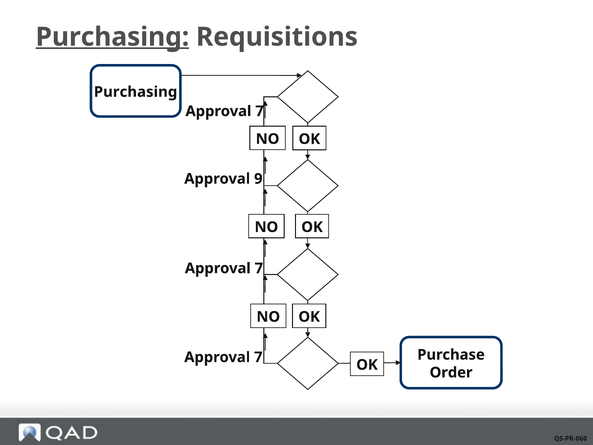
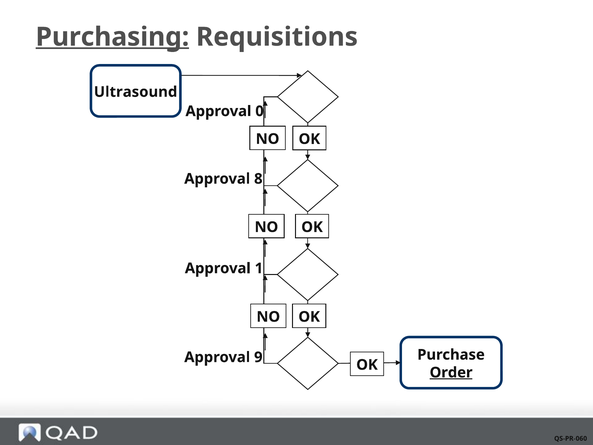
Purchasing: Purchasing -> Ultrasound (136, 92)
7: 7 -> 0 (260, 111)
9: 9 -> 8 (258, 179)
7: 7 -> 1 (259, 268)
7: 7 -> 9 (258, 357)
Order underline: none -> present (451, 372)
